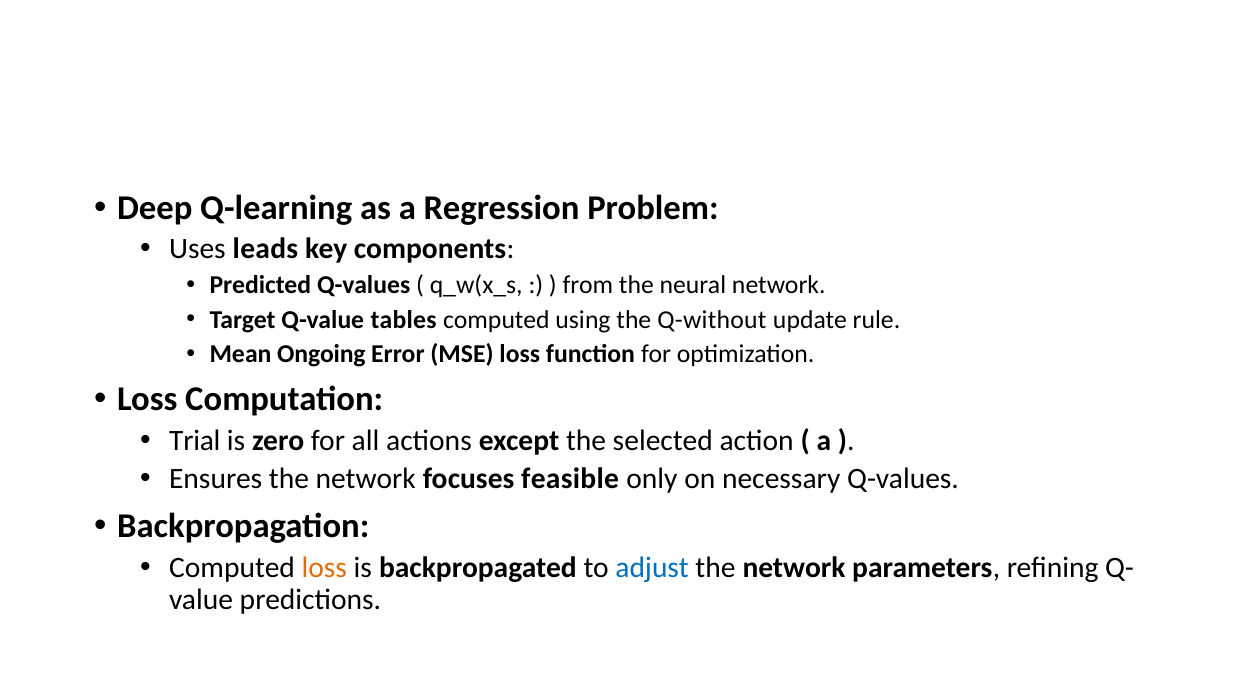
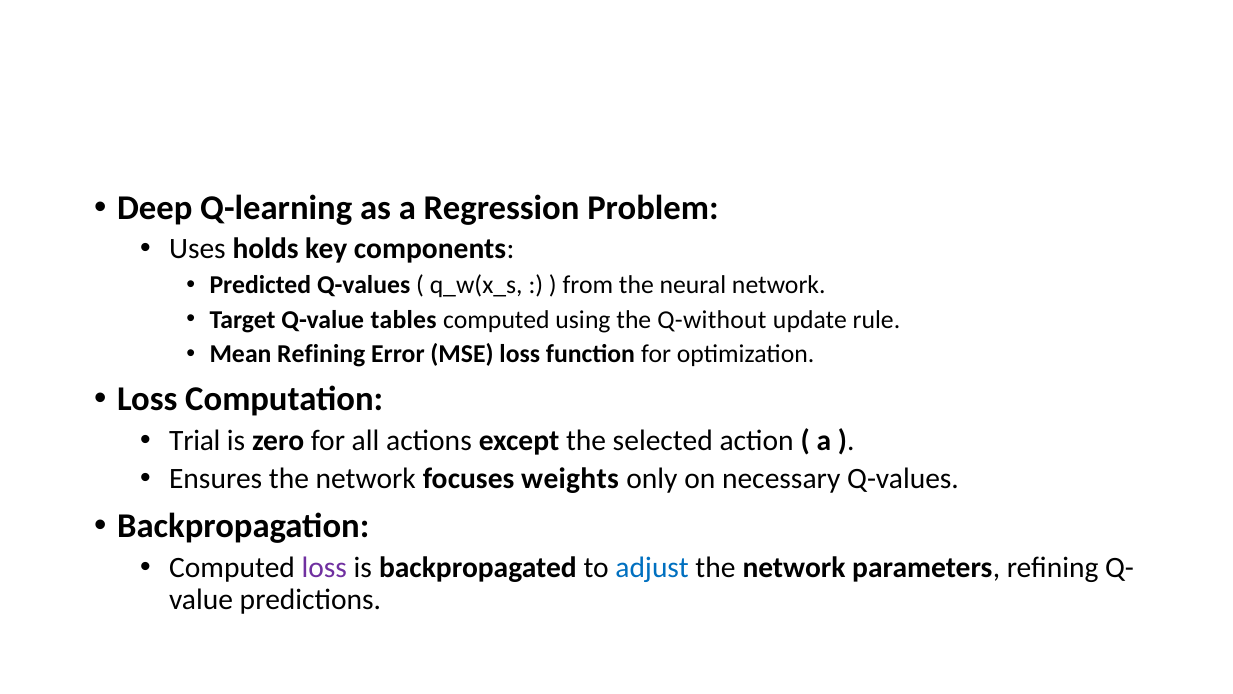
leads: leads -> holds (266, 249)
Mean Ongoing: Ongoing -> Refining (321, 353)
feasible: feasible -> weights (570, 478)
loss colour: orange -> purple (324, 567)
